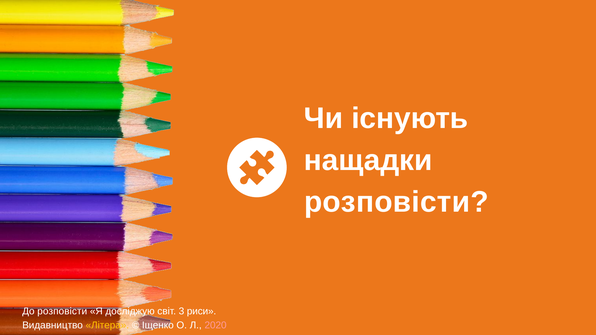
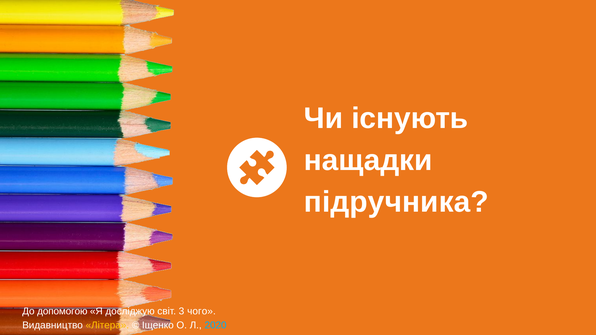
розповісти: розповісти -> підручника (396, 202)
До розповісти: розповісти -> допомогою (62, 312)
риси: риси -> чого (201, 312)
2020 colour: pink -> light blue (216, 325)
